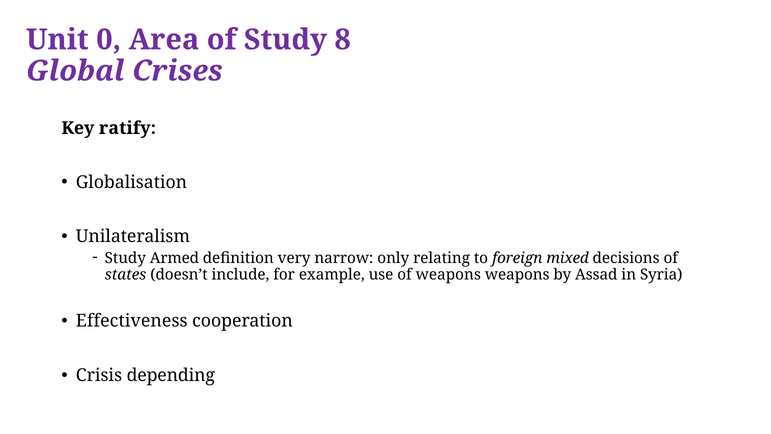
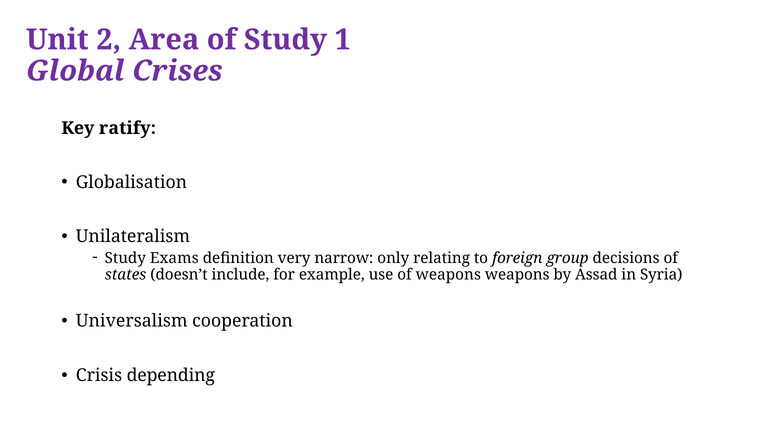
0: 0 -> 2 (109, 40)
8: 8 -> 1 (343, 40)
Armed: Armed -> Exams (174, 258)
mixed: mixed -> group (568, 258)
Effectiveness: Effectiveness -> Universalism (132, 321)
